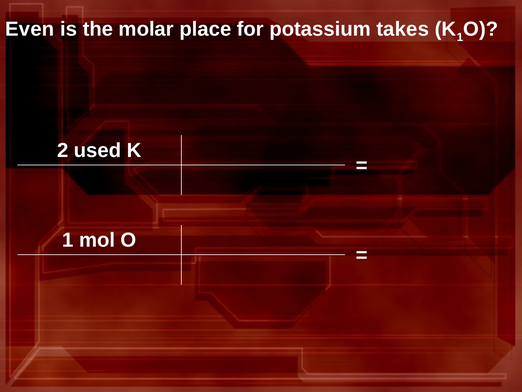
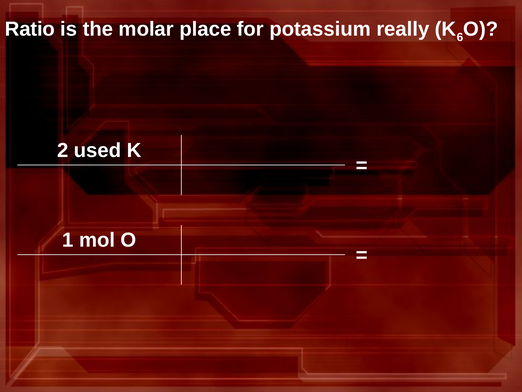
Even: Even -> Ratio (30, 29)
takes: takes -> really (403, 29)
K 1: 1 -> 6 (460, 37)
